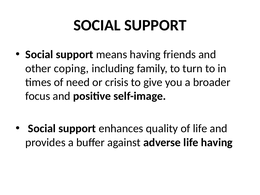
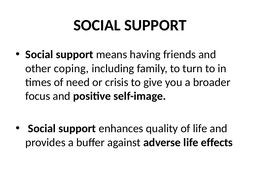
life having: having -> effects (217, 142)
